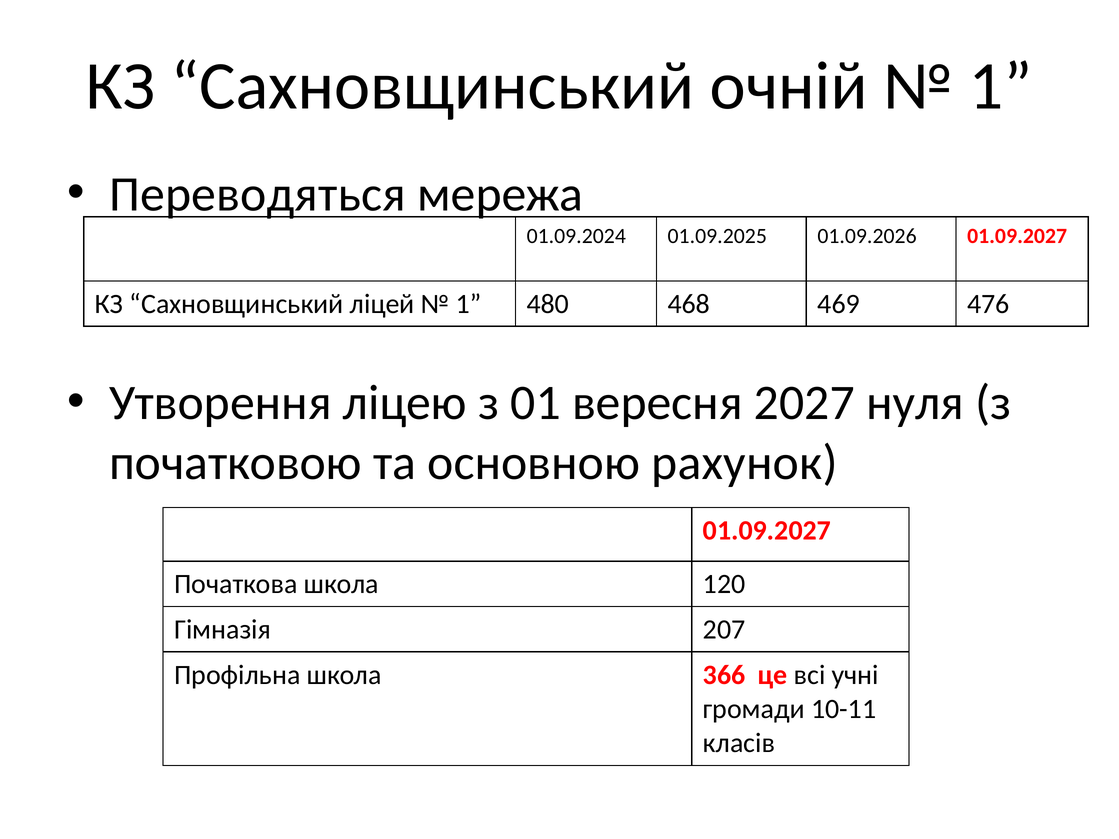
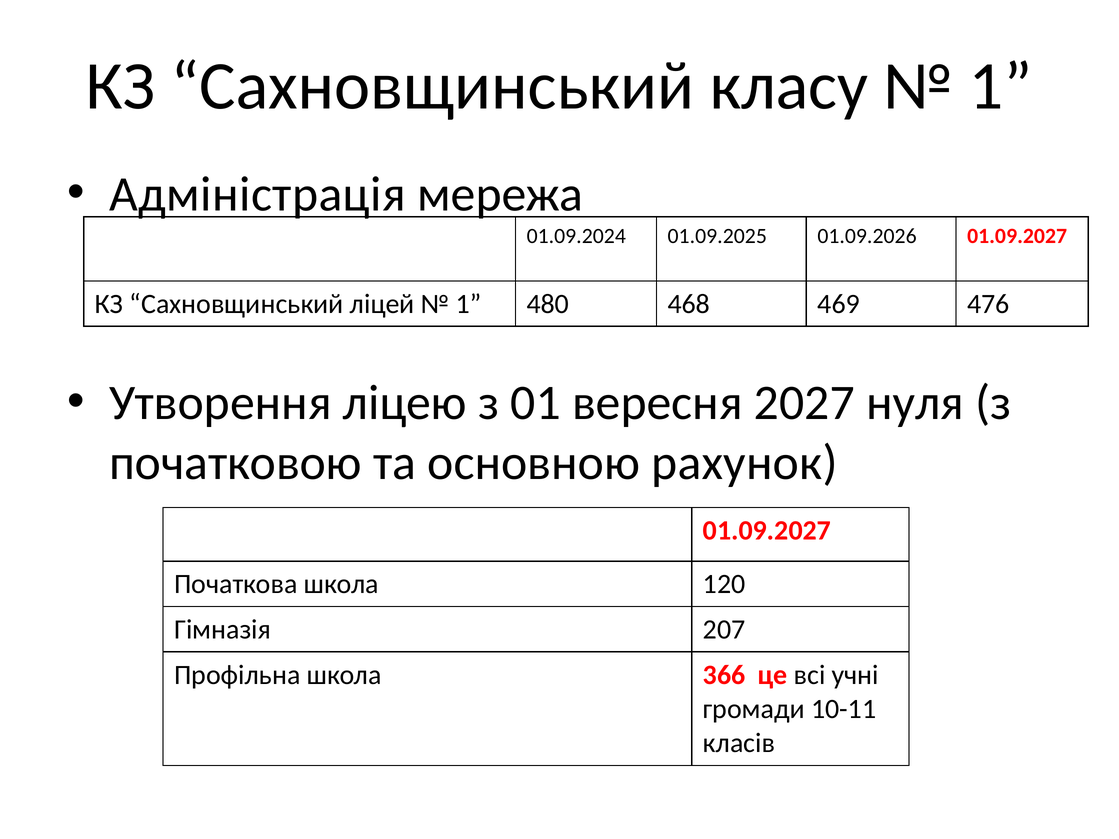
очній: очній -> класу (789, 86)
Переводяться: Переводяться -> Адміністрація (257, 194)
